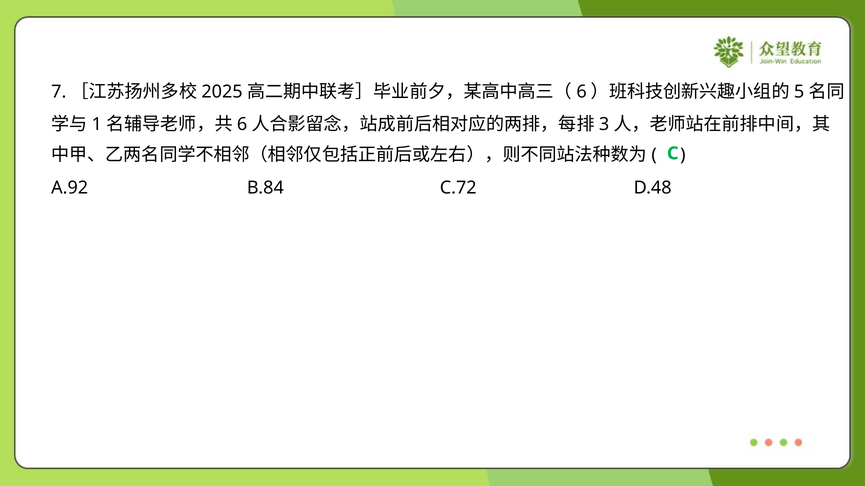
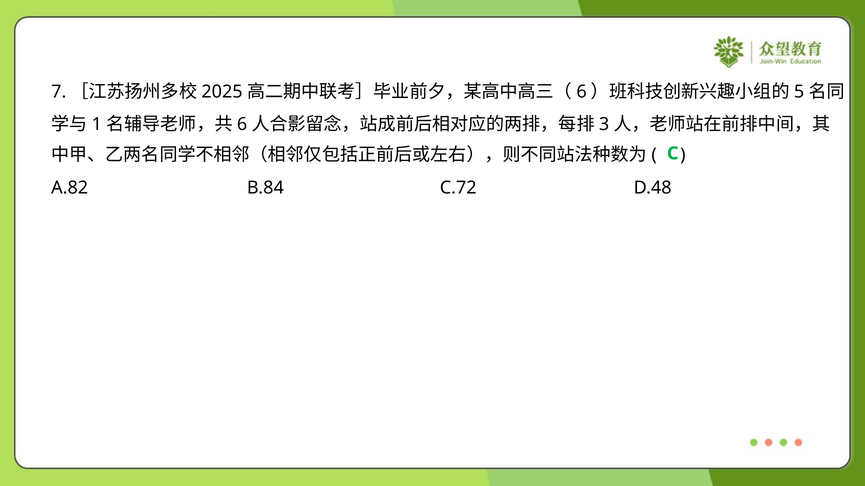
A.92: A.92 -> A.82 (70, 188)
